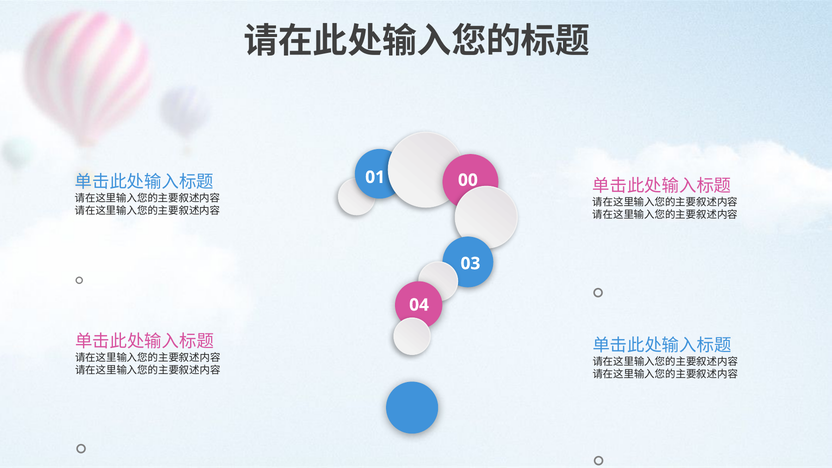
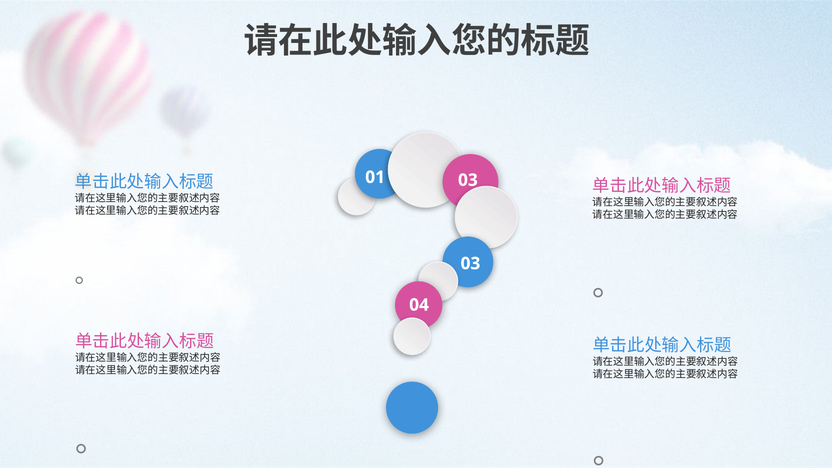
01 00: 00 -> 03 (468, 180)
